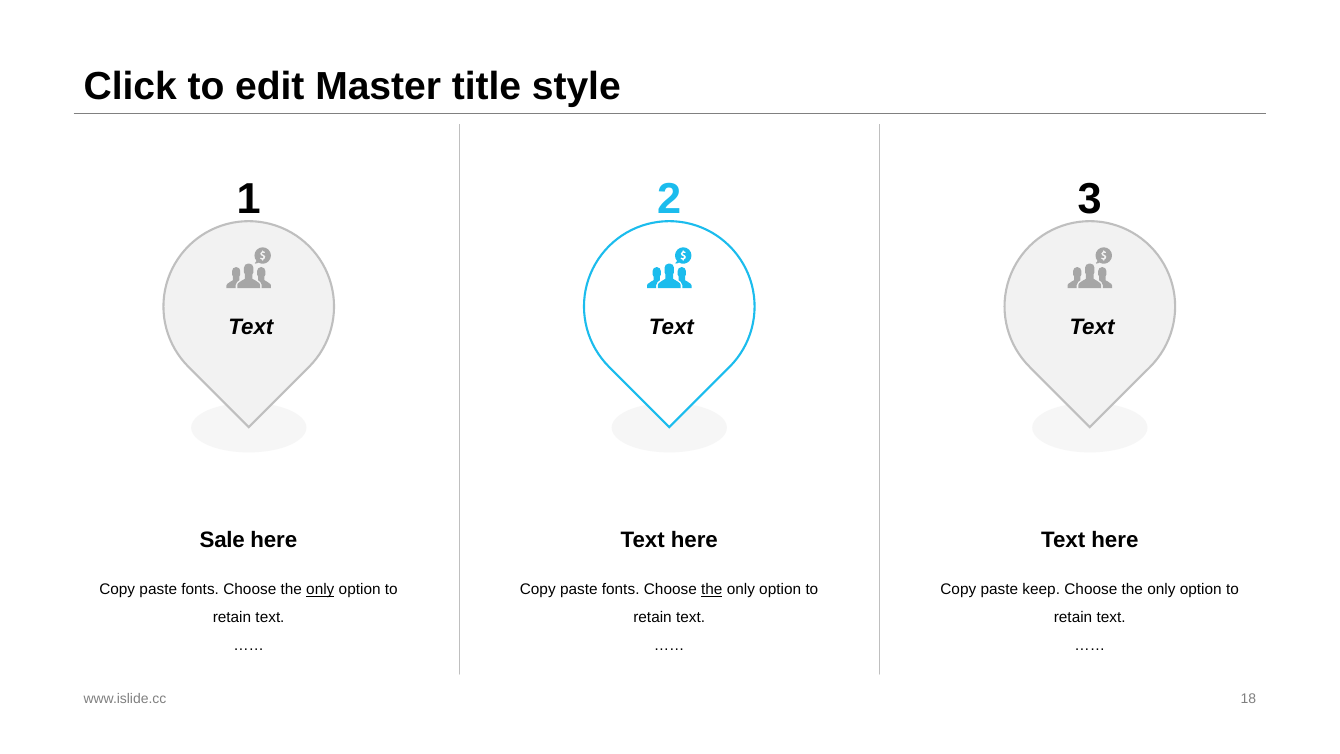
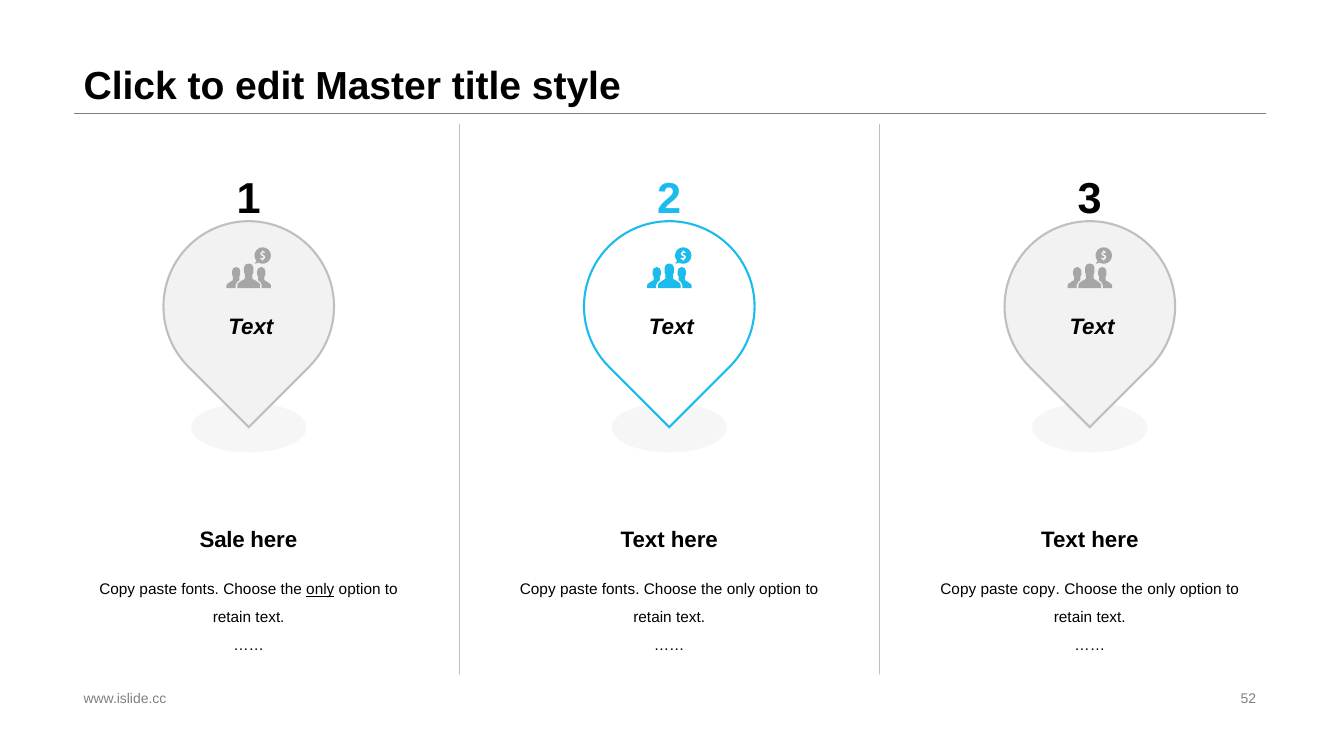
the underline: present -> none (712, 590)
paste keep: keep -> copy (1041, 590)
18: 18 -> 52 (1248, 698)
